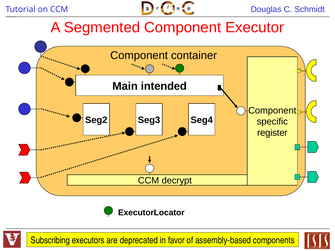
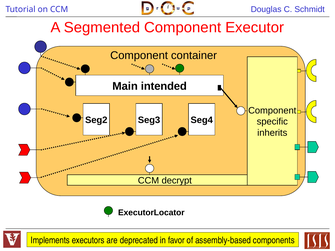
register: register -> inherits (272, 133)
Subscribing: Subscribing -> Implements (50, 241)
